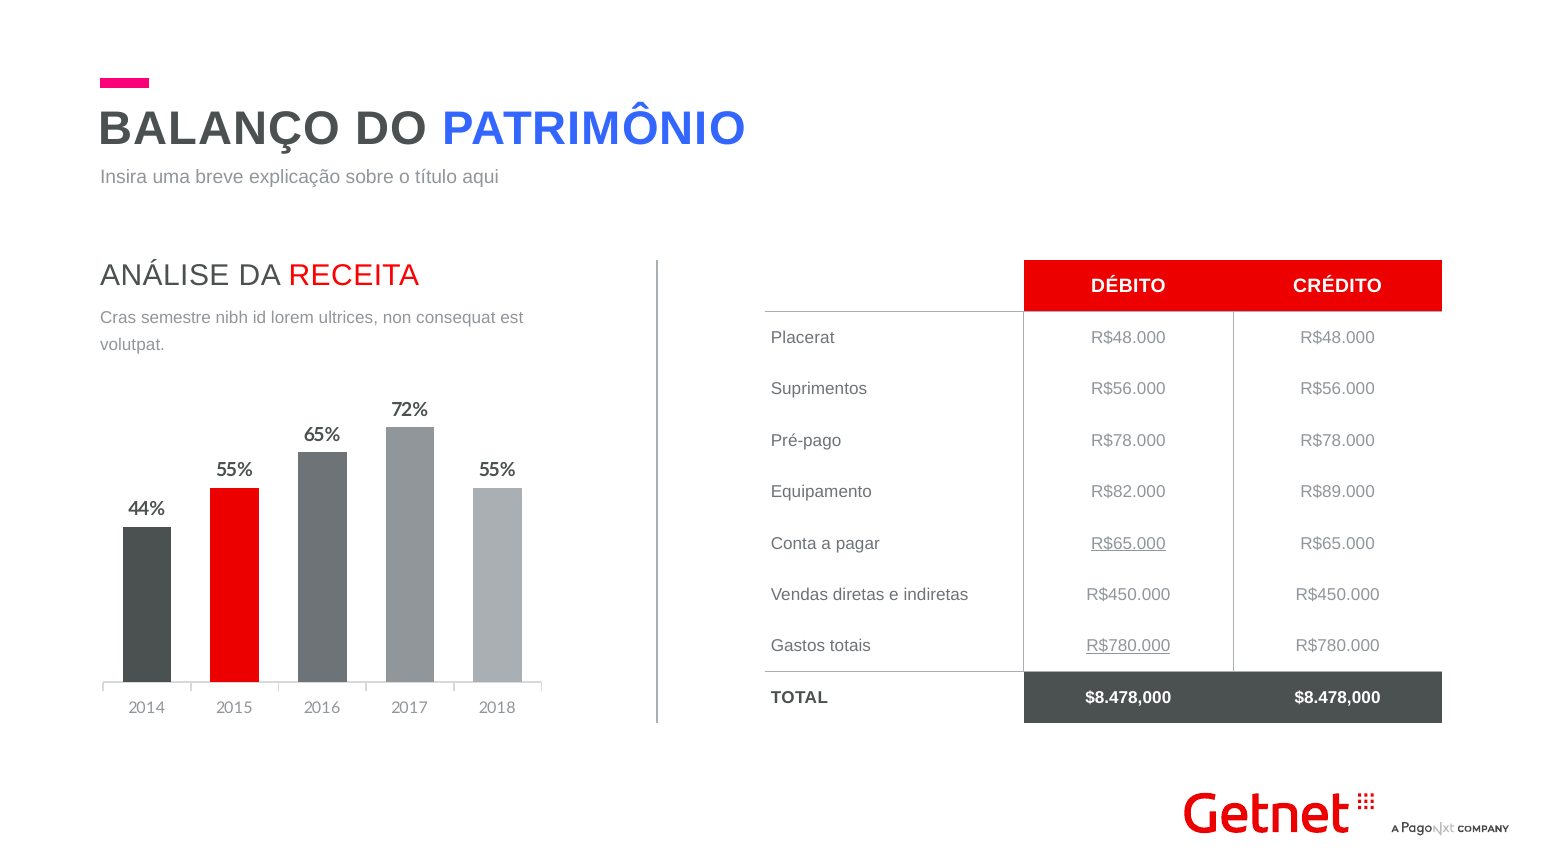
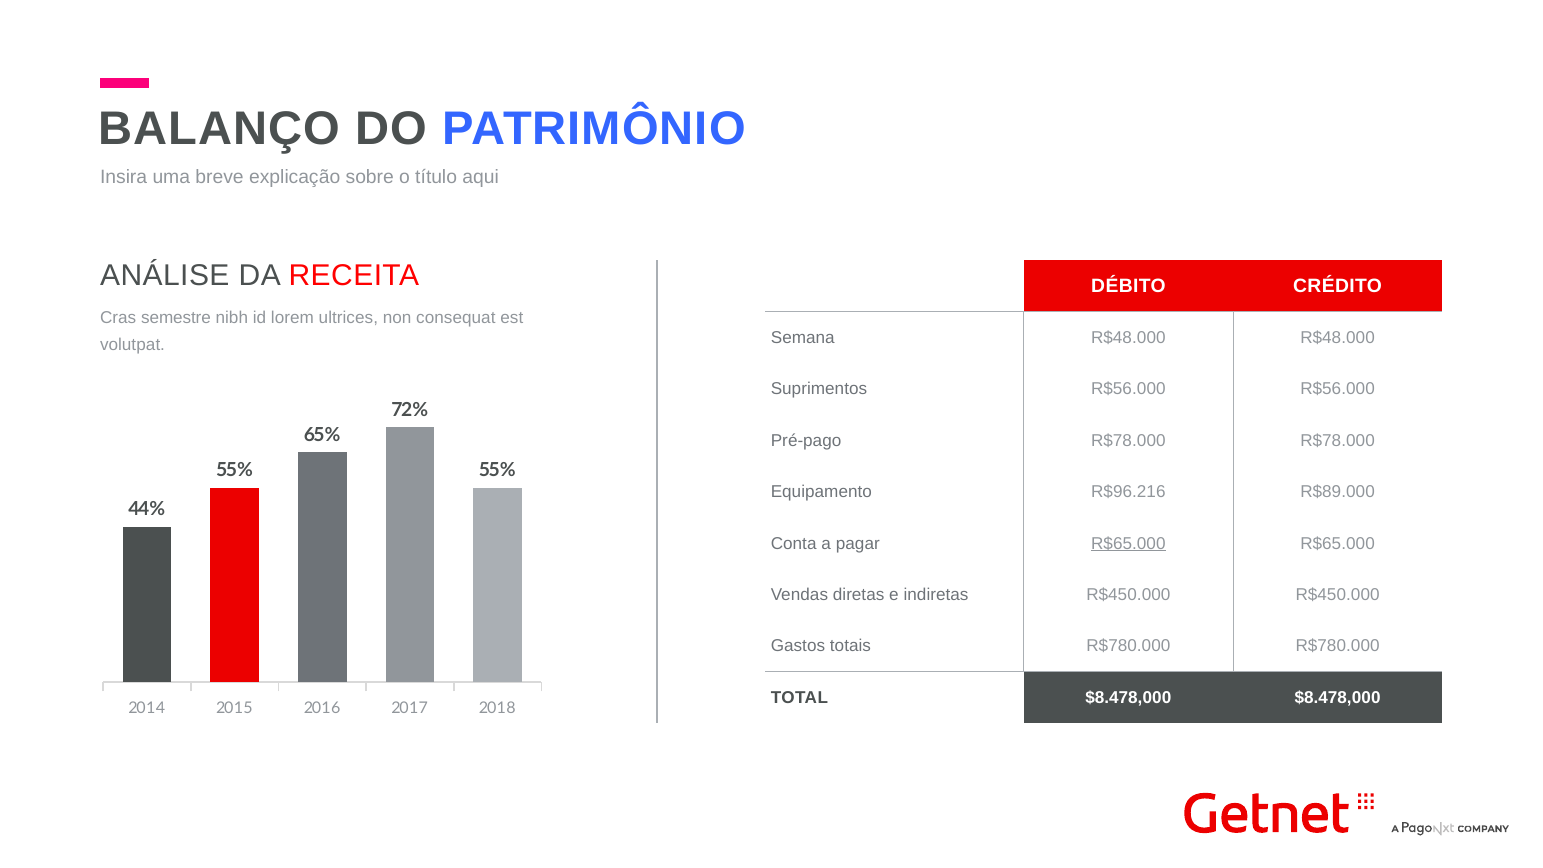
Placerat: Placerat -> Semana (803, 338)
R$82.000: R$82.000 -> R$96.216 (1128, 492)
R$780.000 underline: present -> none (1128, 646)
